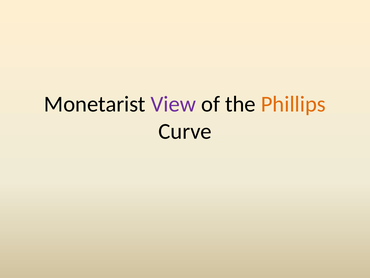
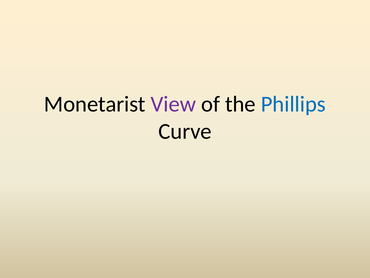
Phillips colour: orange -> blue (293, 104)
